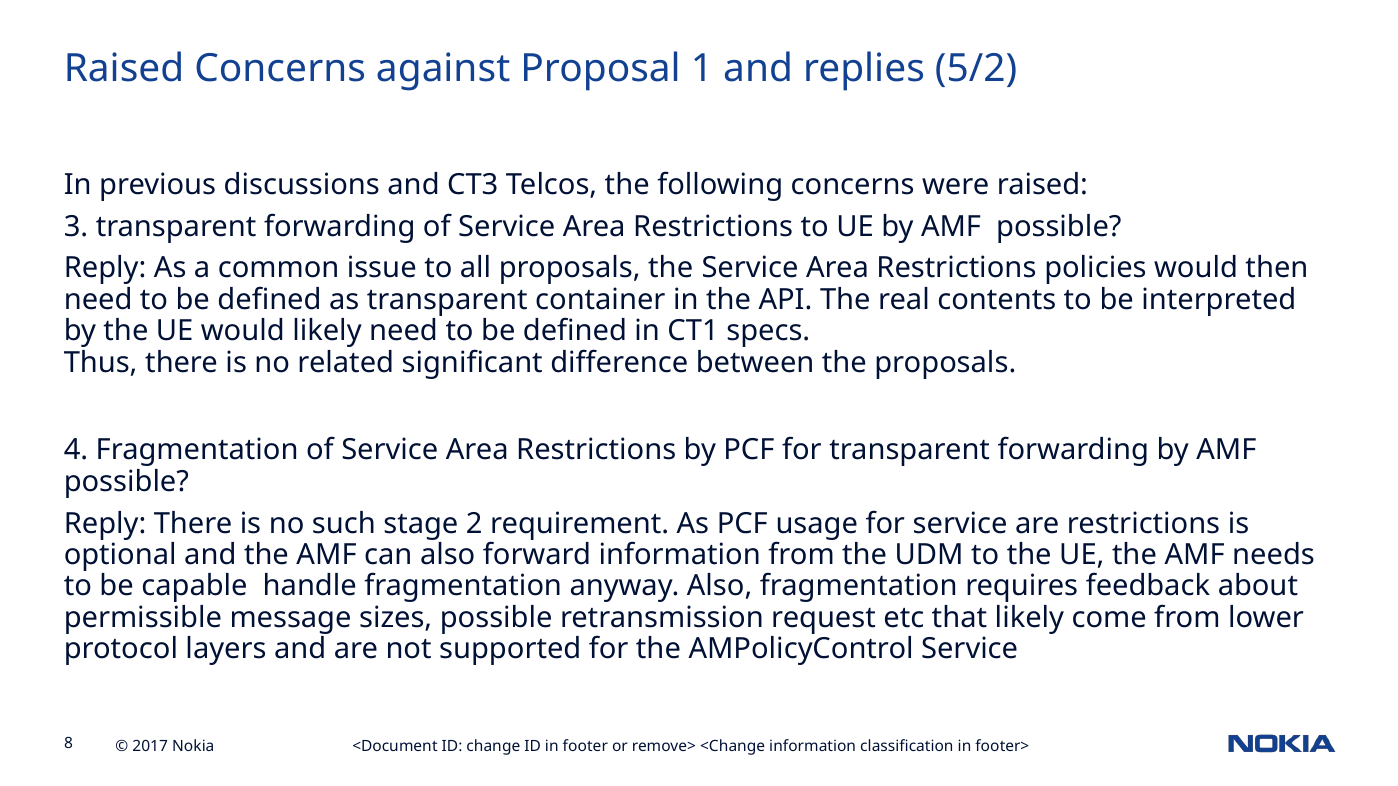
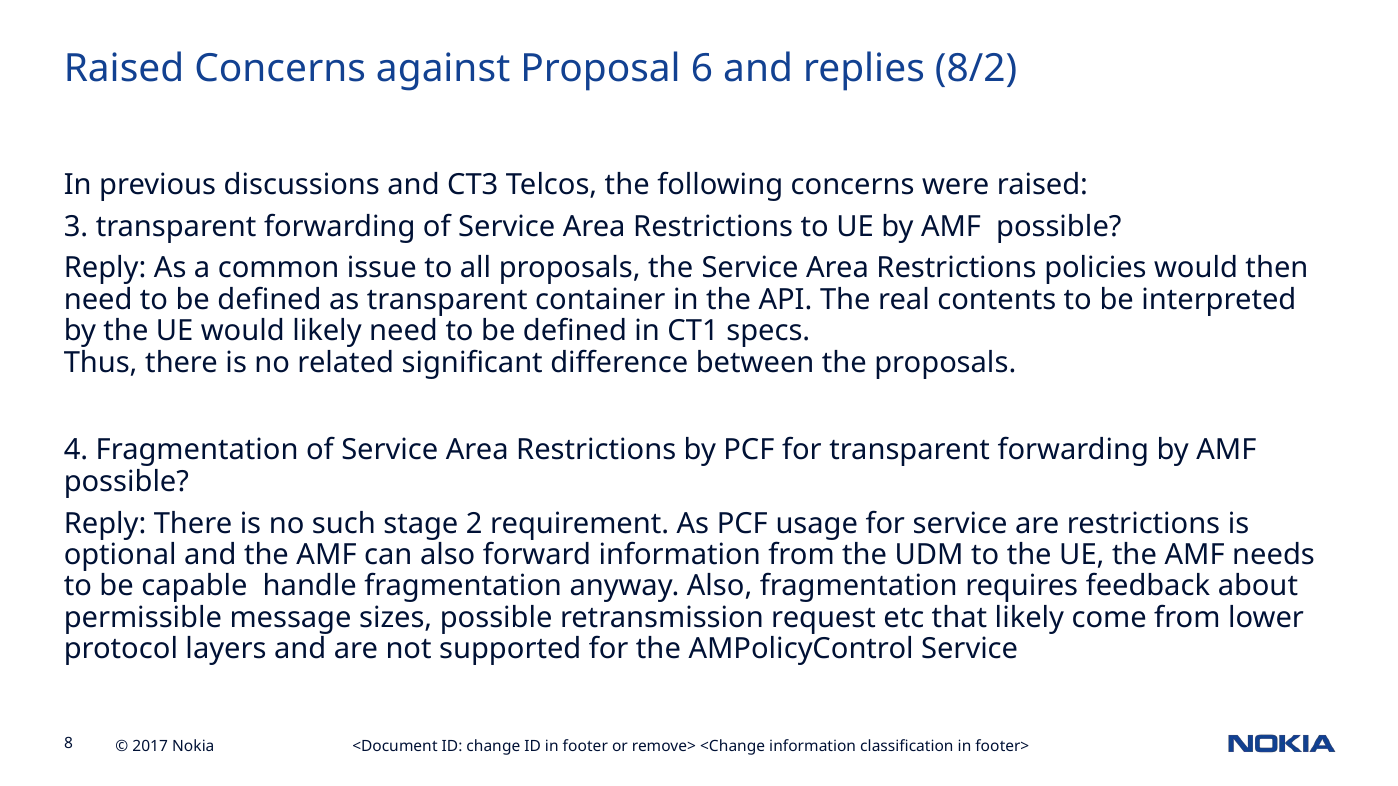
1: 1 -> 6 (702, 69)
5/2: 5/2 -> 8/2 (976, 69)
